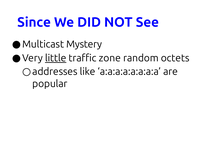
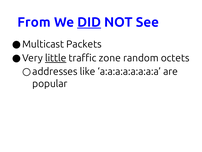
Since: Since -> From (34, 22)
DID underline: none -> present (89, 22)
Mystery: Mystery -> Packets (84, 44)
